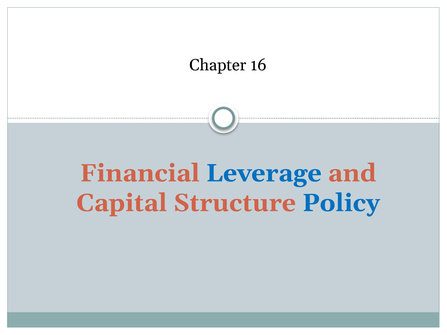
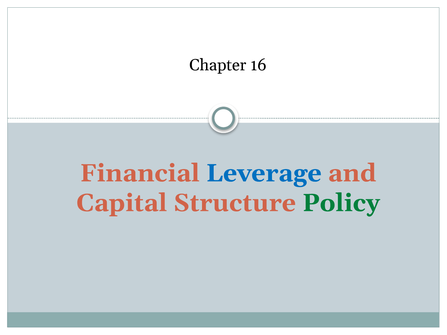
Policy colour: blue -> green (341, 203)
